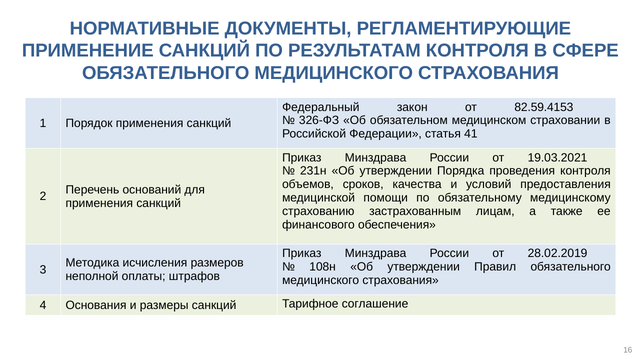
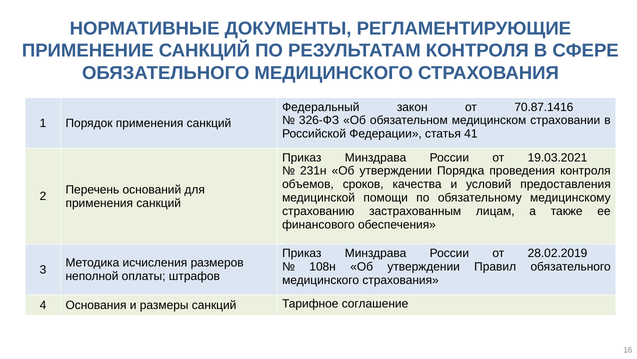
82.59.4153: 82.59.4153 -> 70.87.1416 (544, 107)
